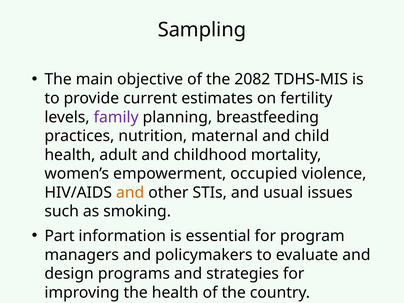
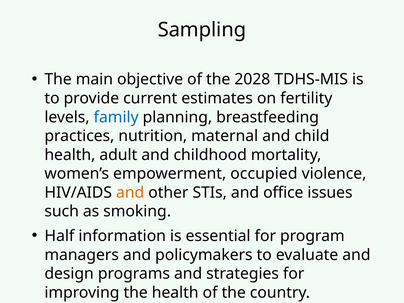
2082: 2082 -> 2028 (252, 79)
family colour: purple -> blue (116, 117)
usual: usual -> office (283, 193)
Part: Part -> Half (59, 236)
